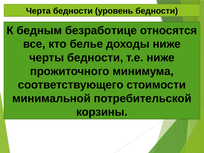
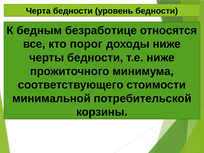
белье: белье -> порог (86, 44)
